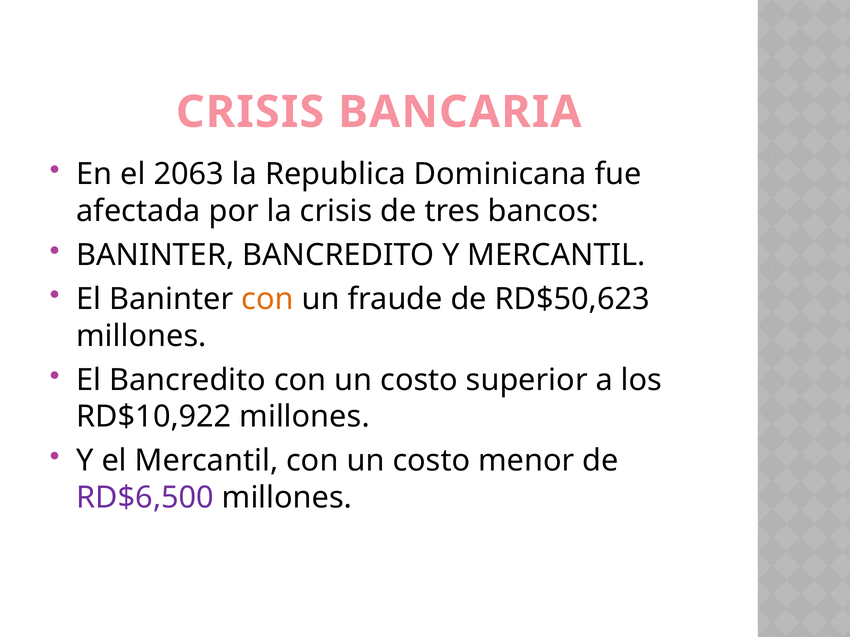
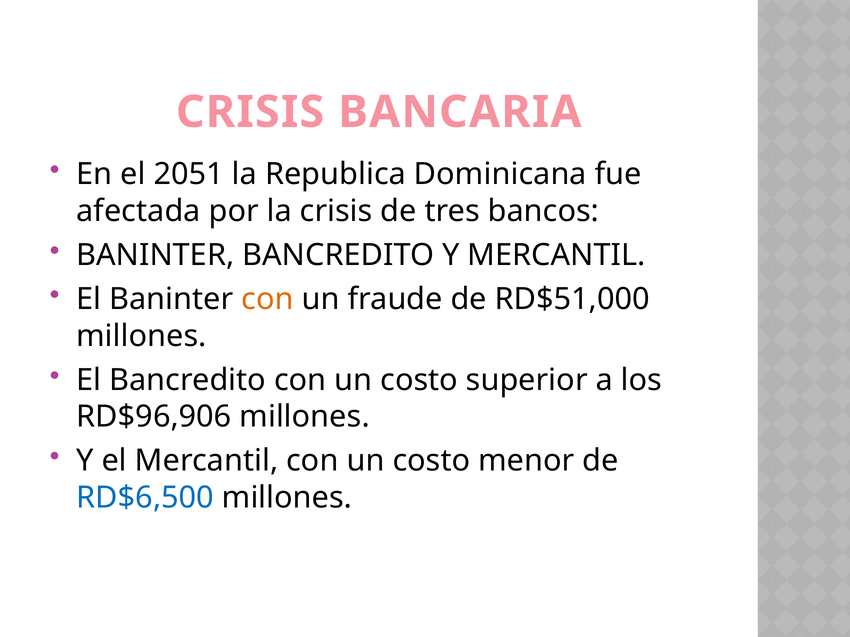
2063: 2063 -> 2051 (189, 174)
RD$50,623: RD$50,623 -> RD$51,000 (572, 299)
RD$10,922: RD$10,922 -> RD$96,906 (154, 417)
RD$6,500 colour: purple -> blue (145, 498)
